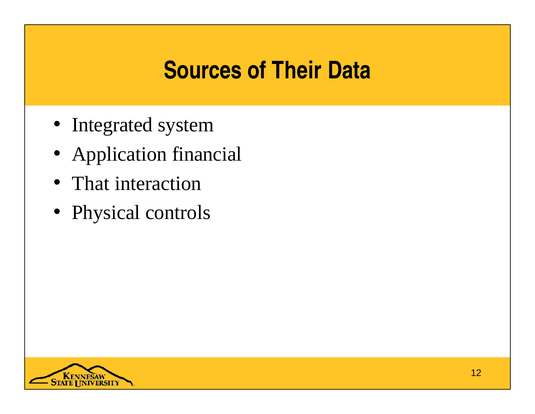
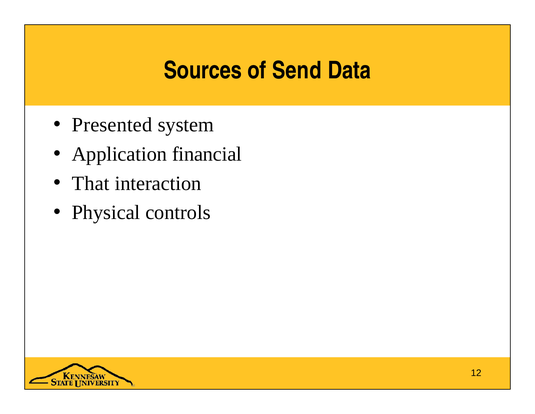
Their: Their -> Send (297, 71)
Integrated: Integrated -> Presented (112, 125)
